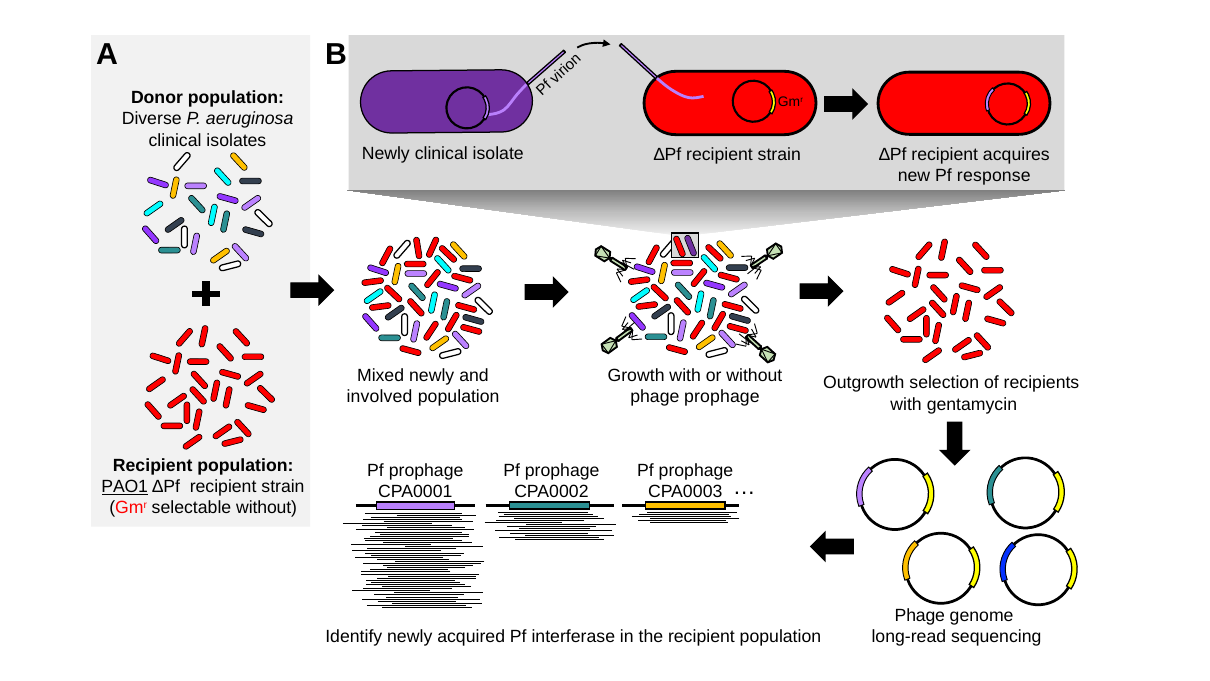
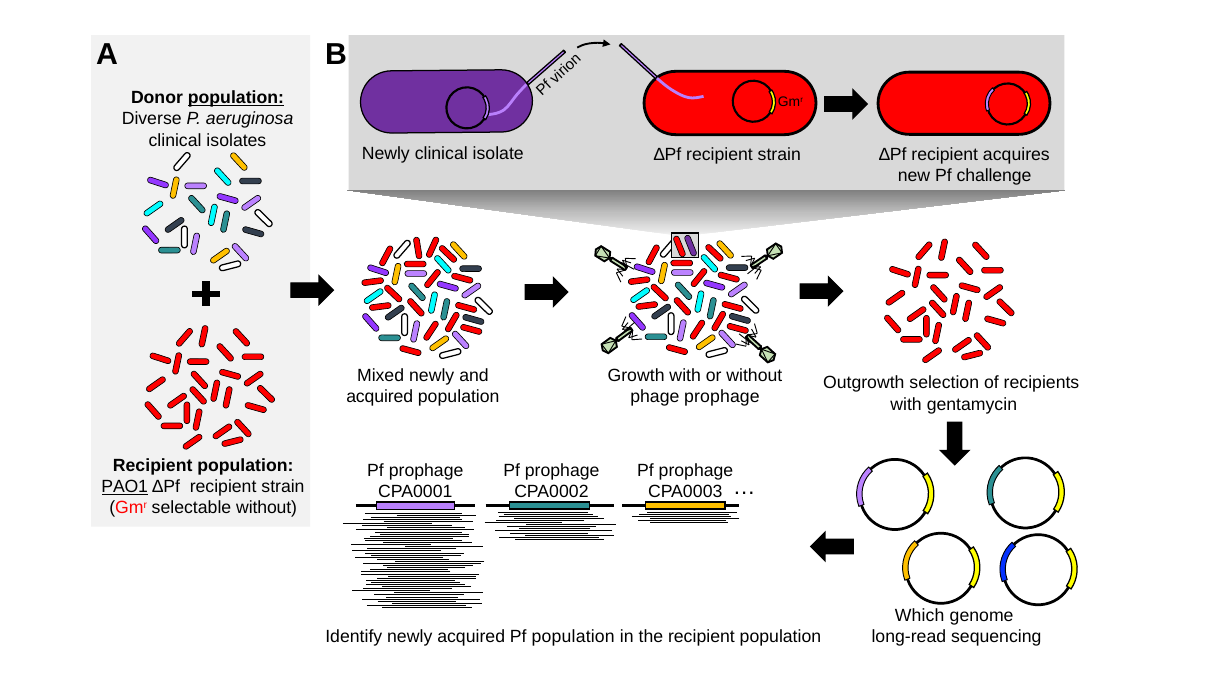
population underline: none -> present (236, 98)
response: response -> challenge (994, 176)
involved: involved -> acquired (380, 396)
Phage: Phage -> Which (920, 615)
Pf interferase: interferase -> population (573, 637)
